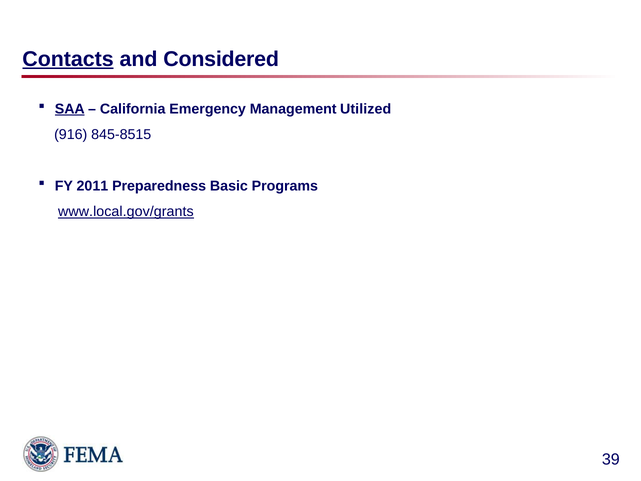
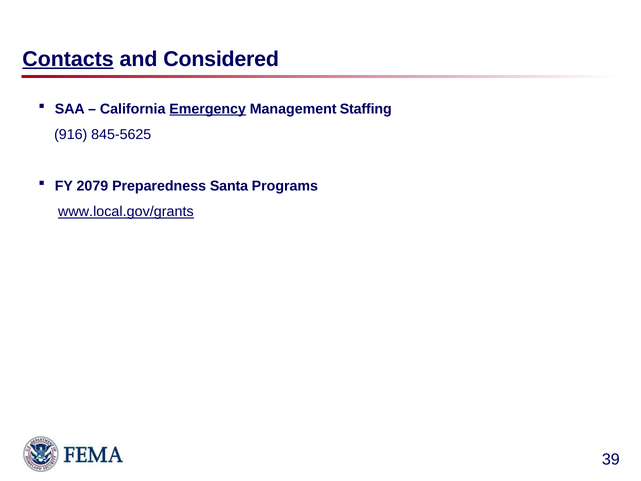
SAA underline: present -> none (70, 109)
Emergency underline: none -> present (208, 109)
Utilized: Utilized -> Staffing (366, 109)
845-8515: 845-8515 -> 845-5625 (121, 135)
2011: 2011 -> 2079 (92, 186)
Basic: Basic -> Santa (229, 186)
